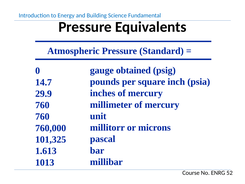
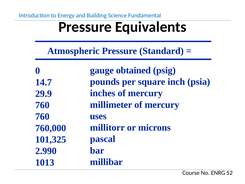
unit: unit -> uses (98, 116)
1.613: 1.613 -> 2.990 (46, 151)
